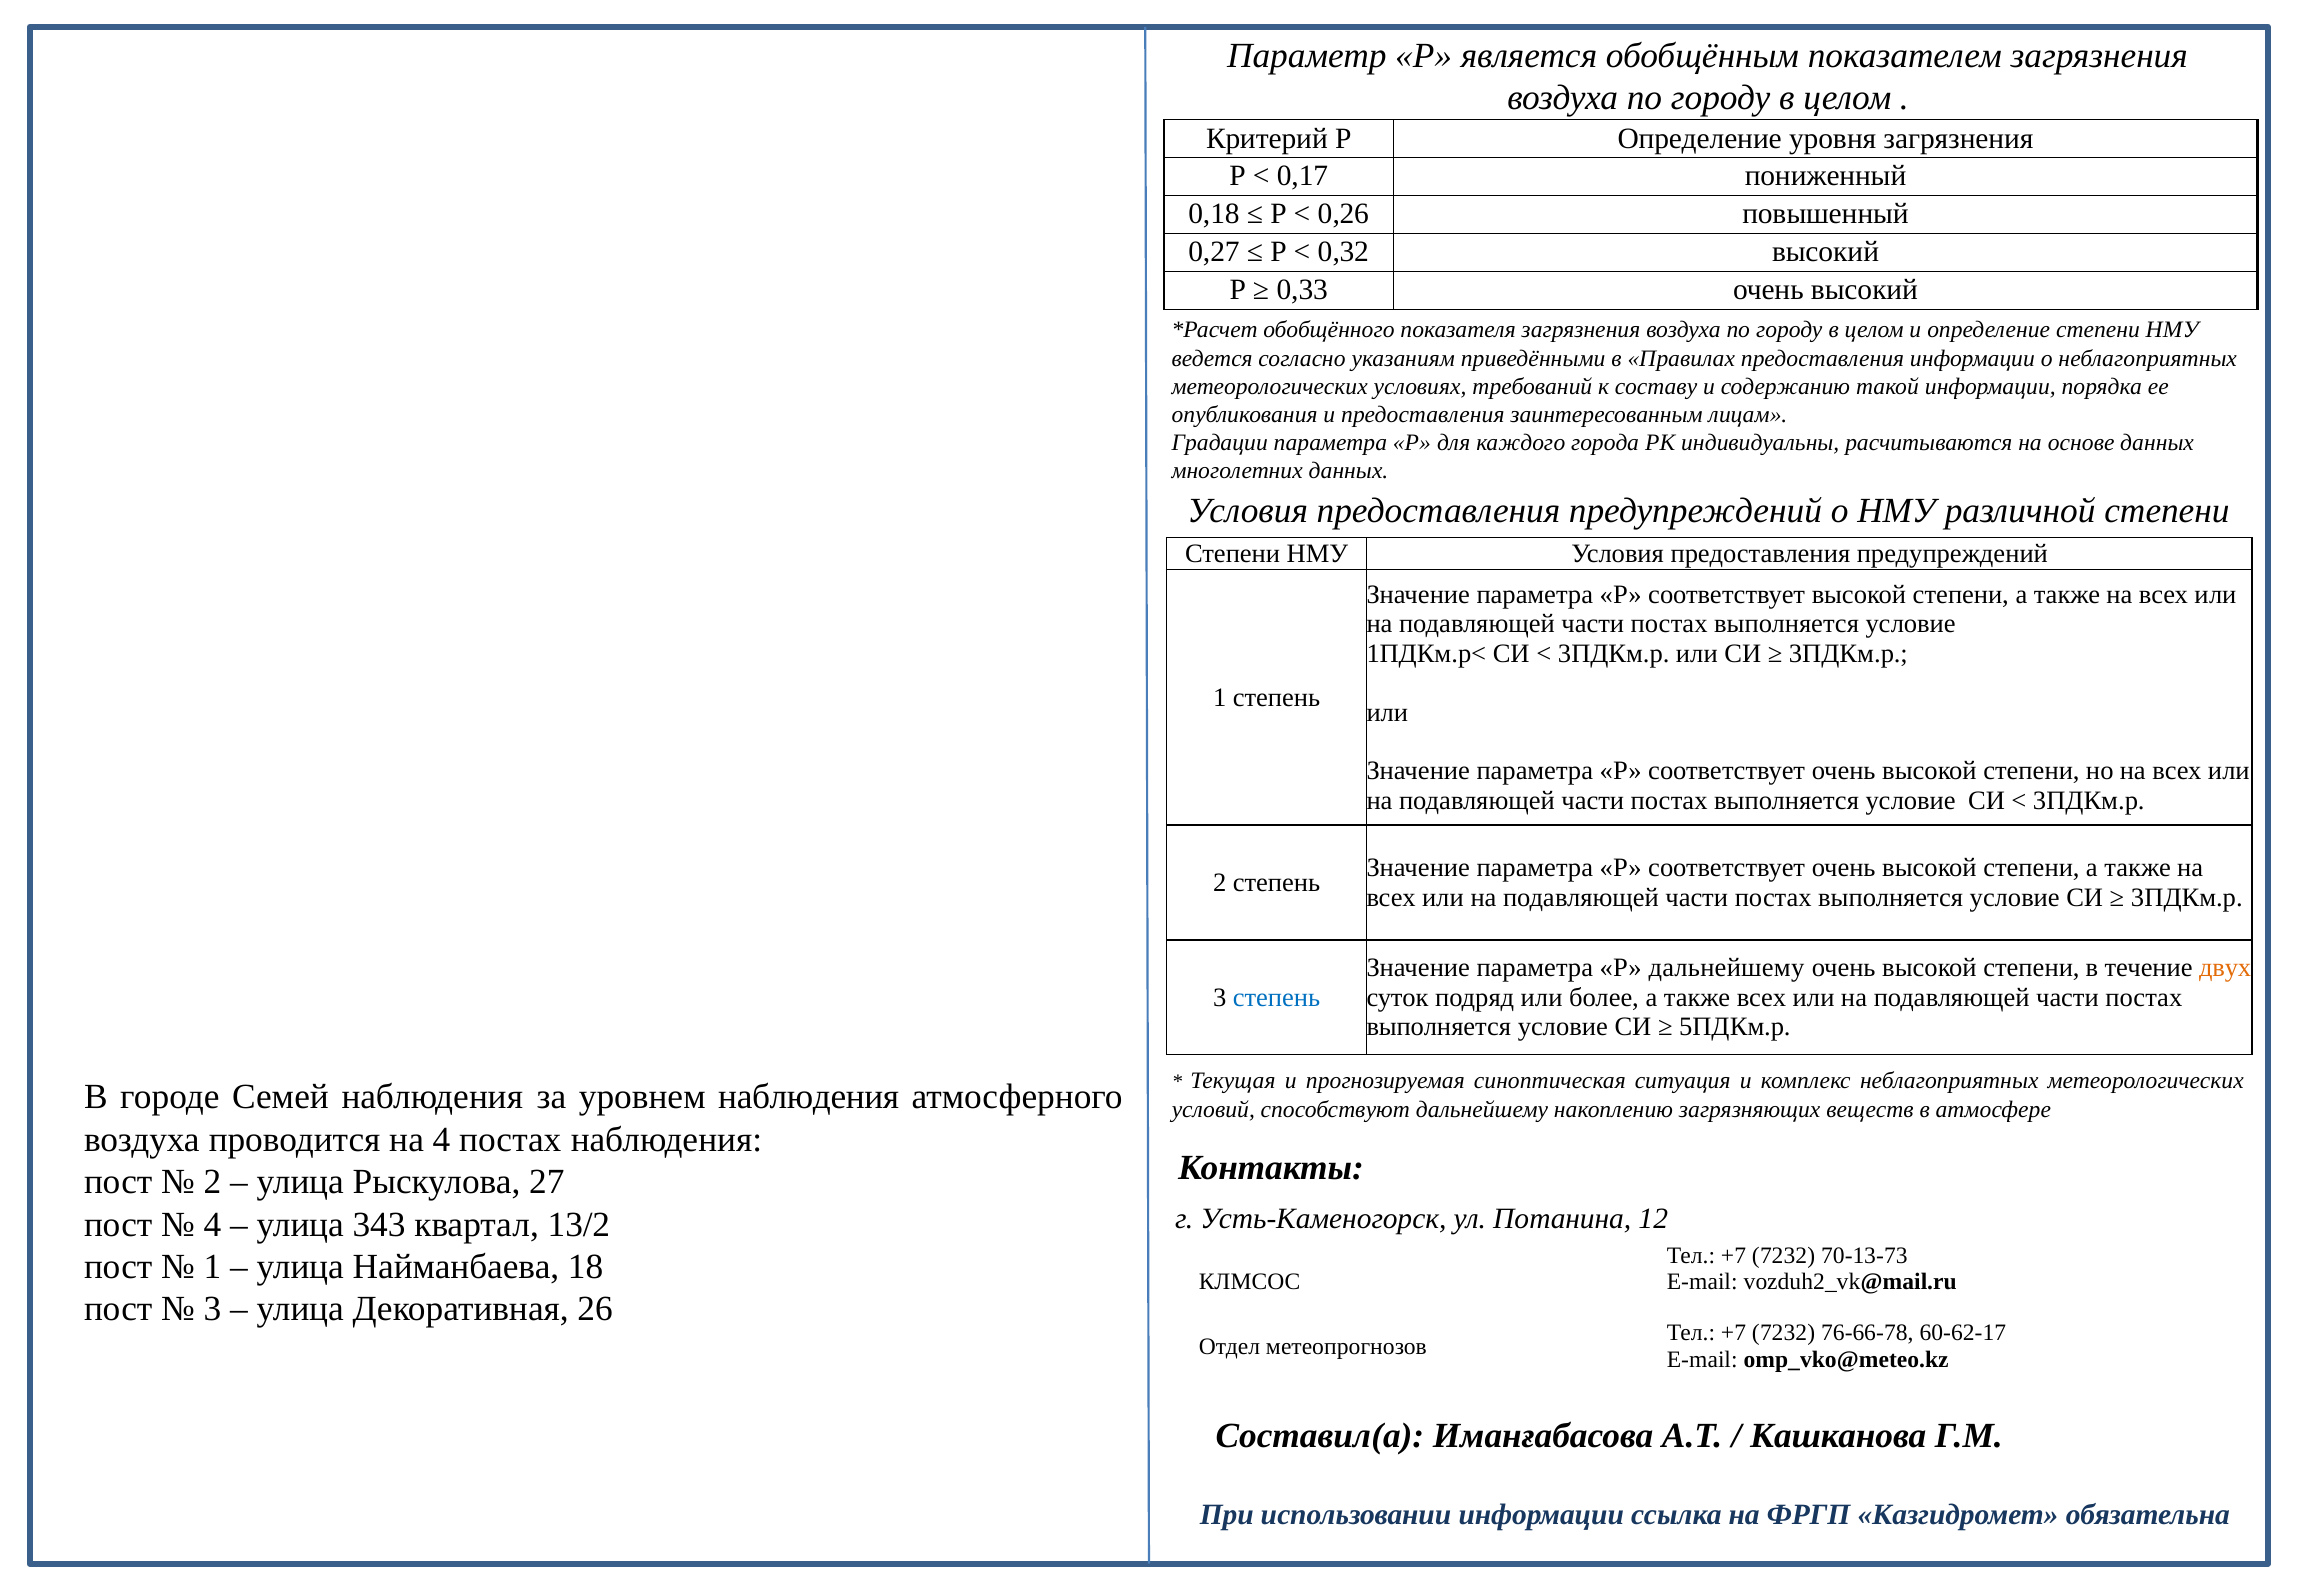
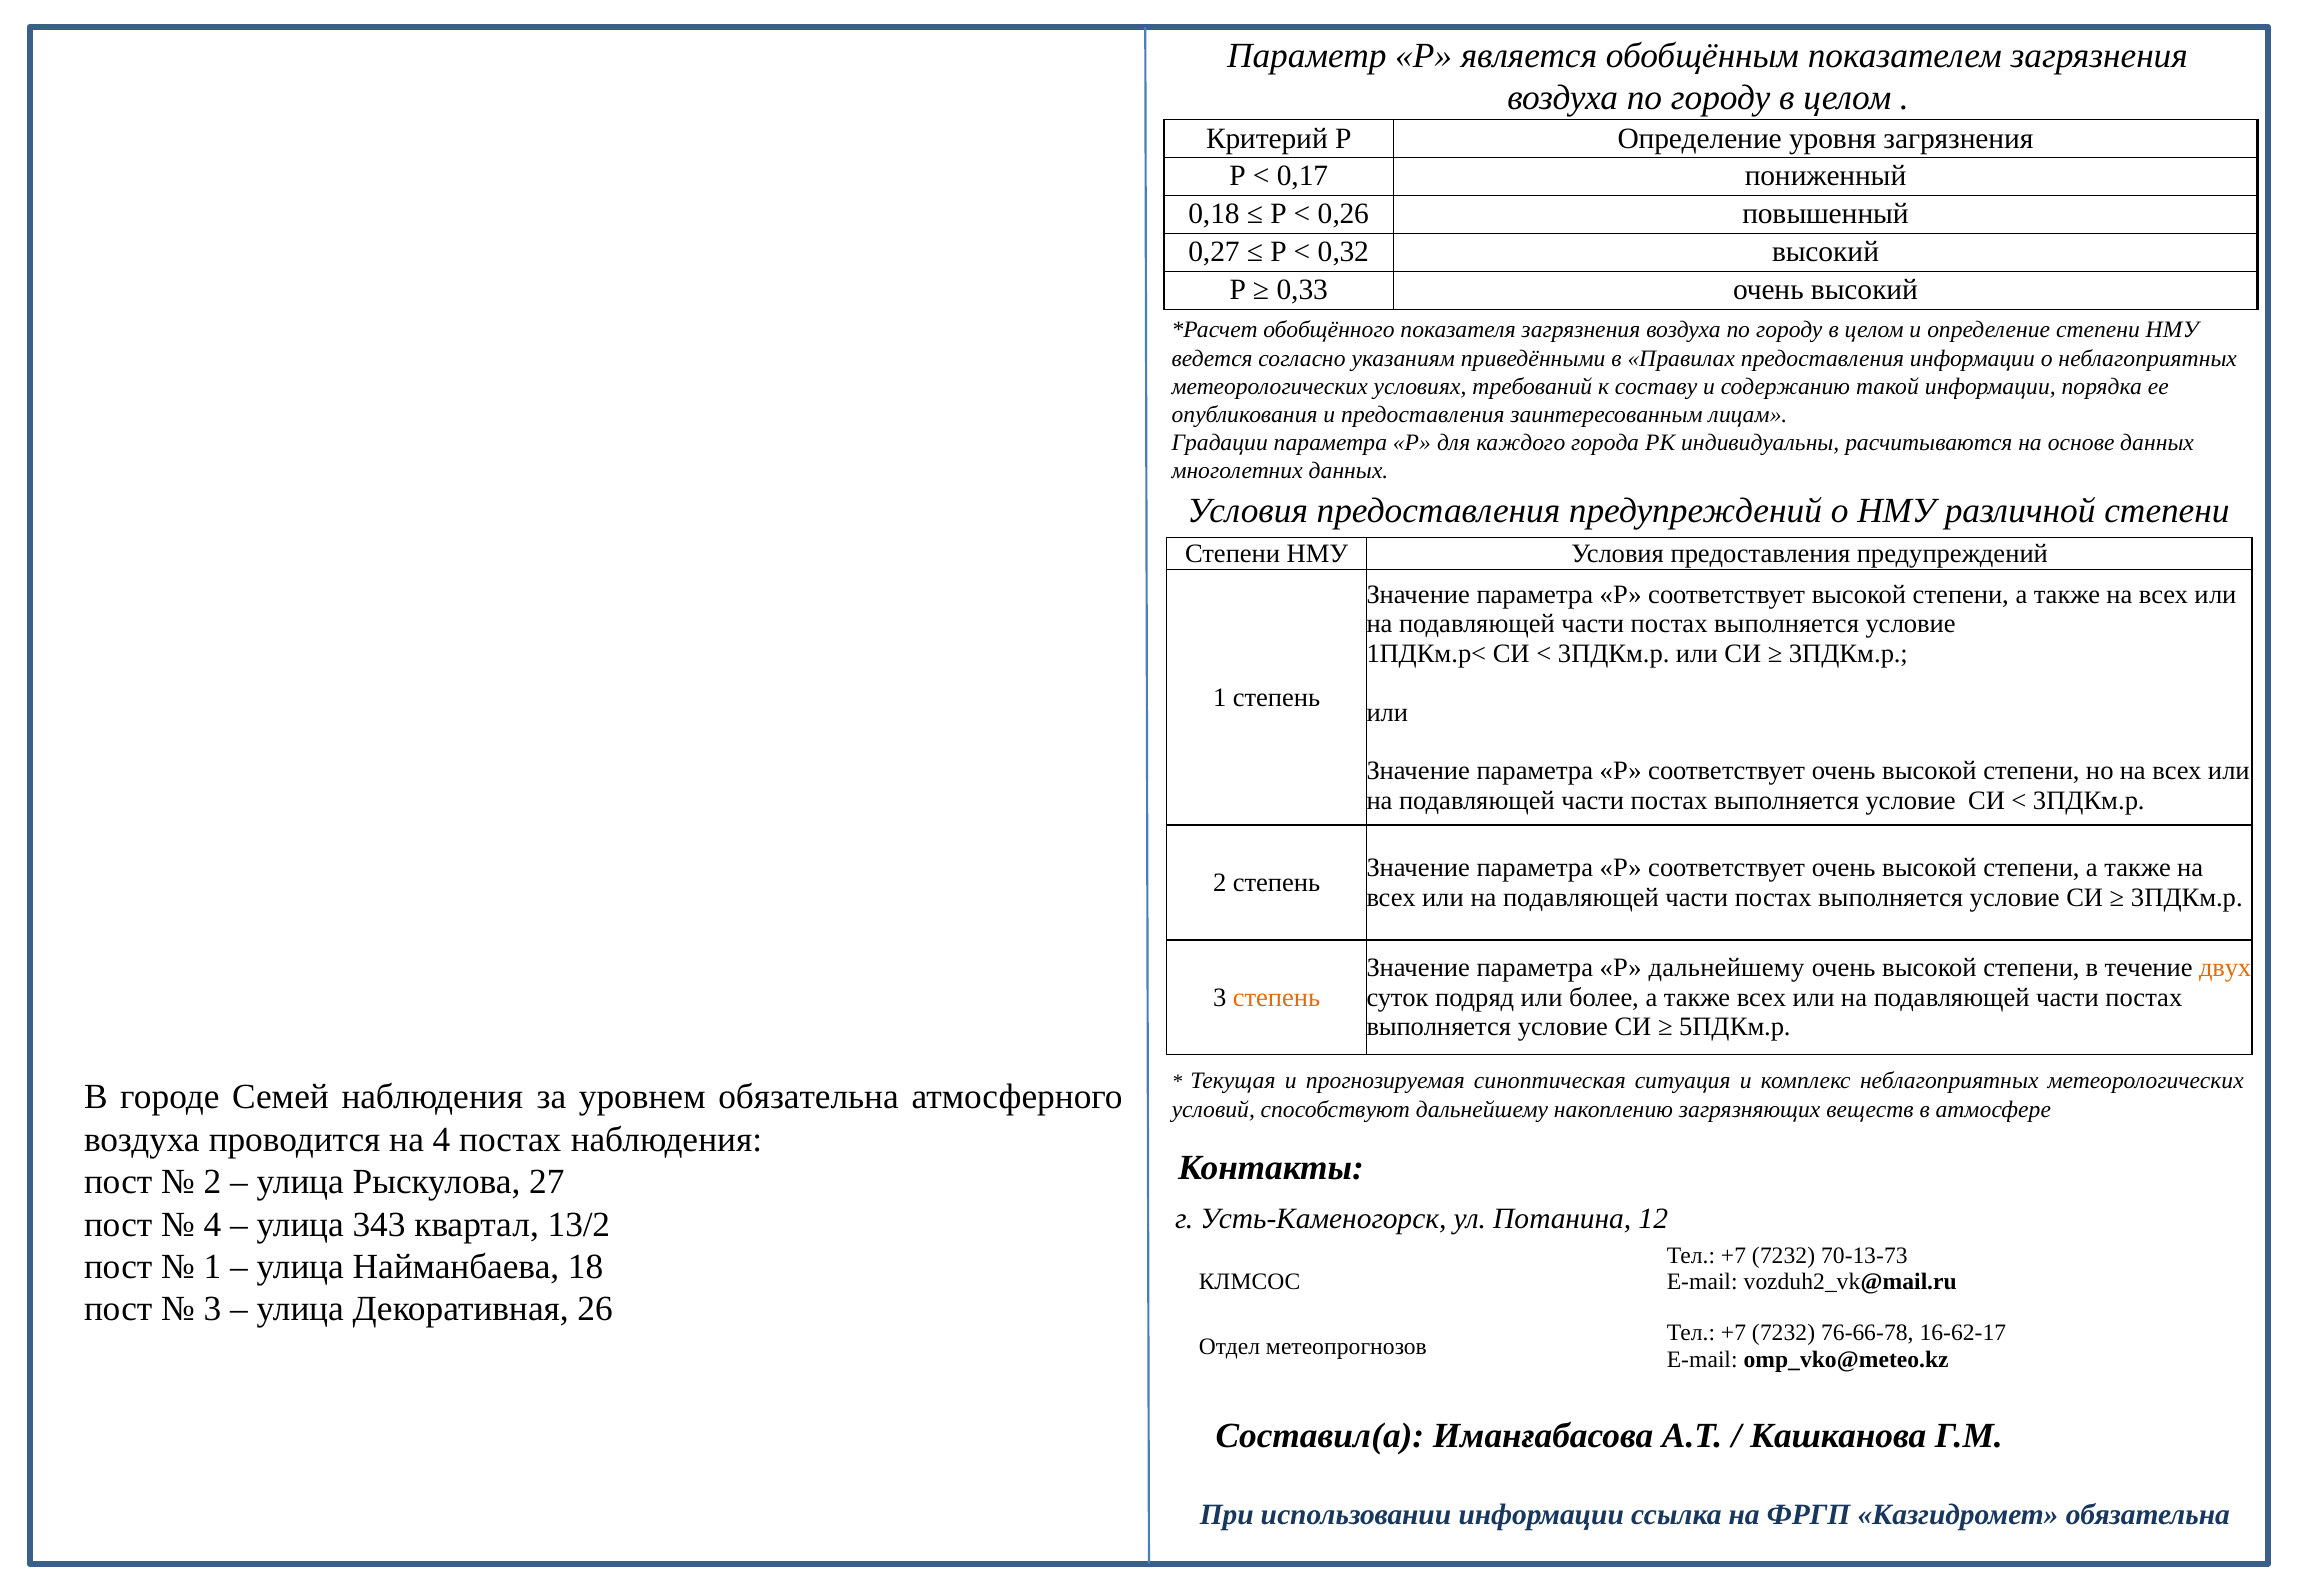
степень colour: blue -> orange (1277, 998)
уровнем наблюдения: наблюдения -> обязательна (809, 1097)
60-62-17: 60-62-17 -> 16-62-17 (1963, 1333)
